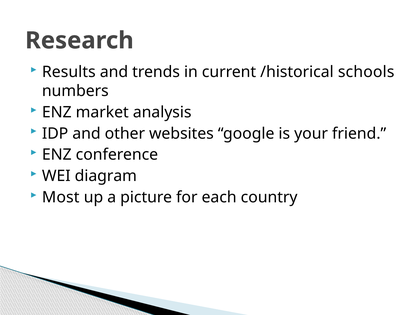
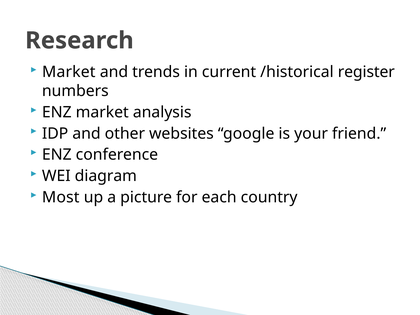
Results: Results -> Market (69, 72)
schools: schools -> register (366, 72)
